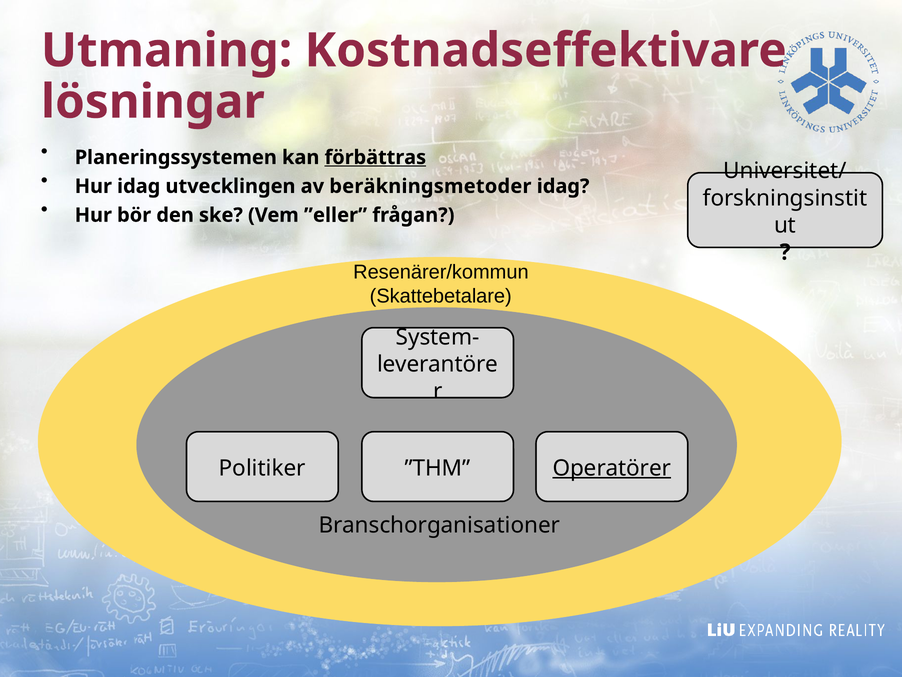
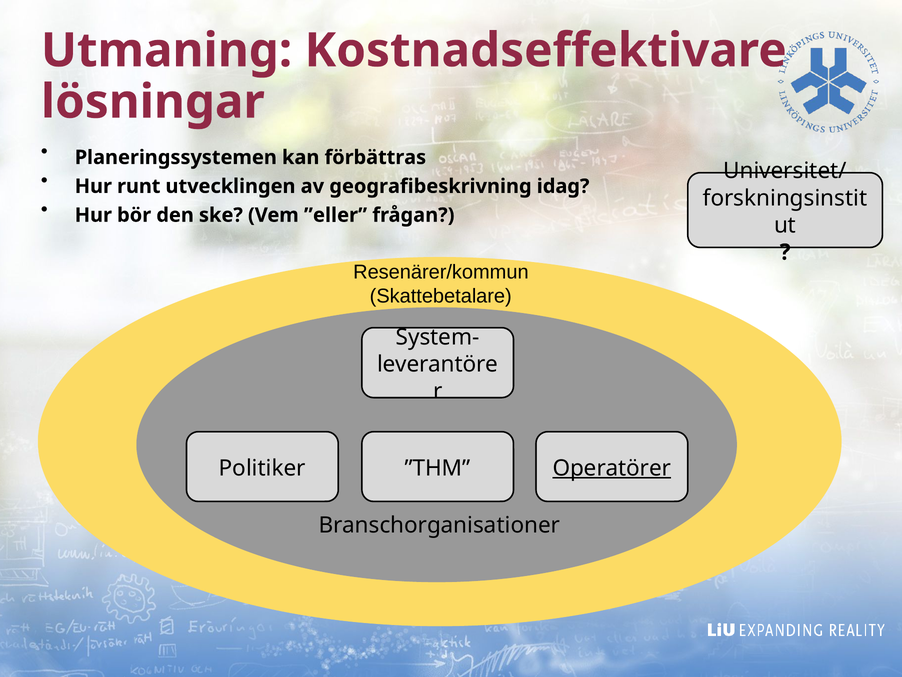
förbättras underline: present -> none (375, 157)
Hur idag: idag -> runt (139, 186)
beräkningsmetoder: beräkningsmetoder -> geografibeskrivning (430, 186)
